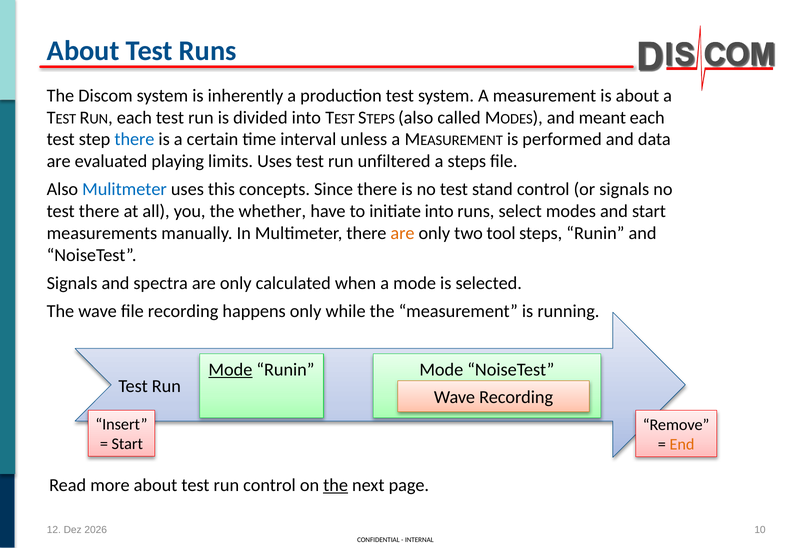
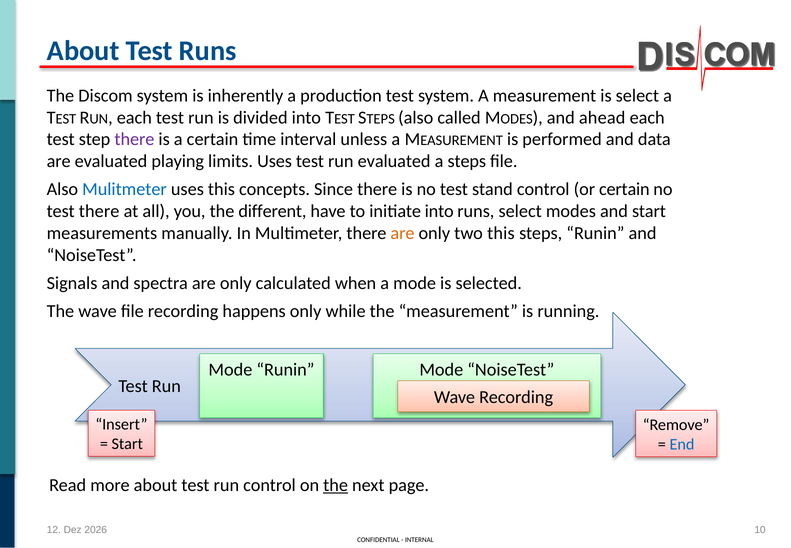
is about: about -> select (637, 96)
meant: meant -> ahead (602, 117)
there colour: blue -> purple (134, 139)
run unfiltered: unfiltered -> evaluated (394, 161)
or signals: signals -> certain (624, 189)
whether: whether -> different (272, 211)
two tool: tool -> this (501, 233)
Mode underline: present -> none (230, 369)
End colour: orange -> blue (682, 444)
